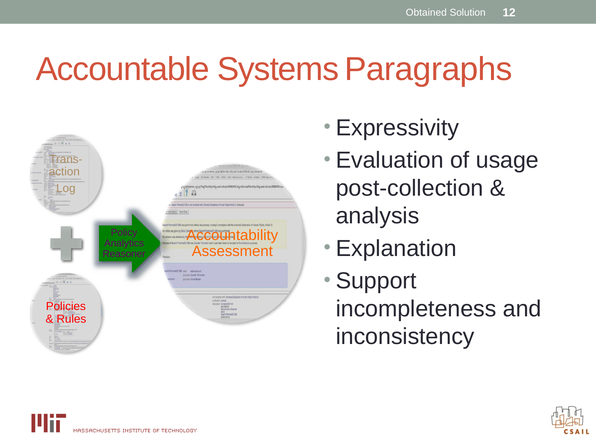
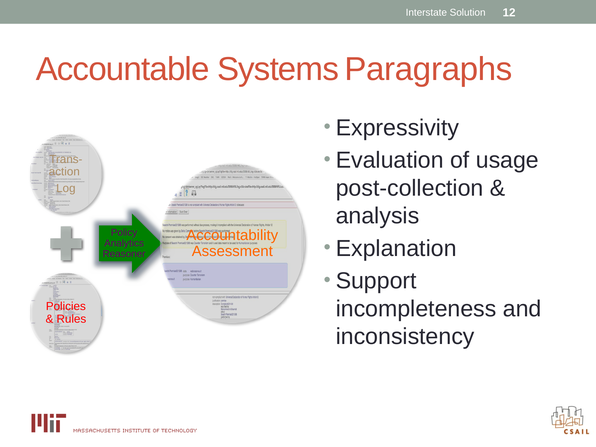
Obtained: Obtained -> Interstate (426, 13)
